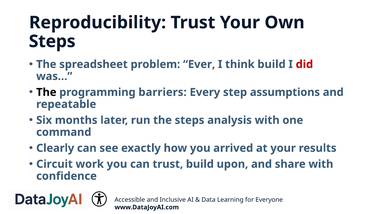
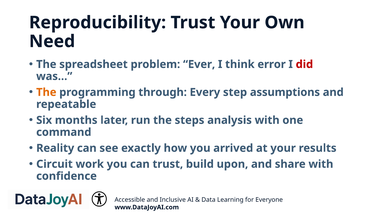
Steps: Steps -> Need (52, 41)
think build: build -> error (272, 64)
The colour: black -> orange (46, 92)
barriers: barriers -> through (163, 92)
Clearly: Clearly -> Reality (55, 148)
